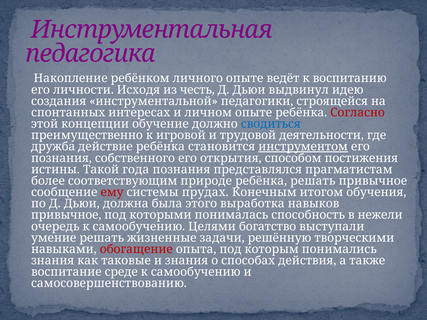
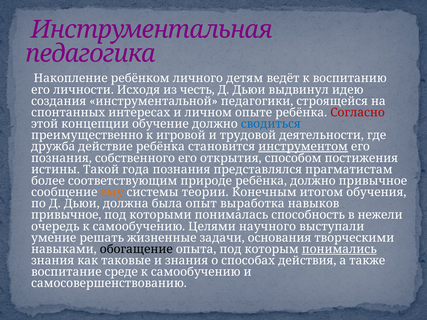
личного опыте: опыте -> детям (245, 78)
ребёнка решать: решать -> должно (313, 181)
ему colour: red -> orange (112, 192)
прудах: прудах -> теории (205, 192)
этого: этого -> опыт (201, 204)
богатство: богатство -> научного (267, 227)
решённую: решённую -> основания (279, 238)
обогащение colour: red -> black (136, 249)
понимались underline: none -> present (339, 249)
